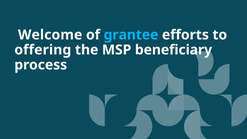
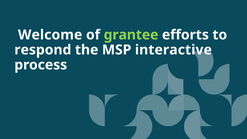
grantee colour: light blue -> light green (131, 35)
offering: offering -> respond (43, 50)
beneficiary: beneficiary -> interactive (173, 50)
